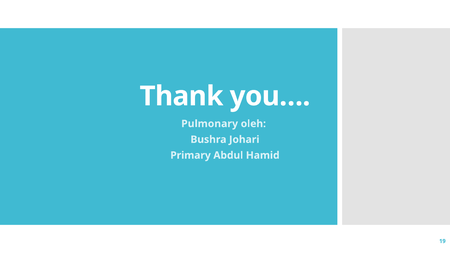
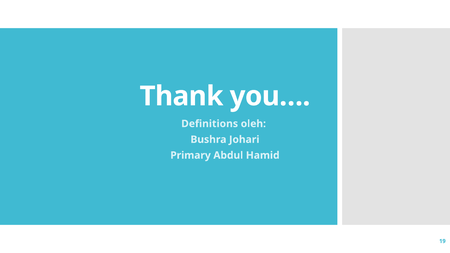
Pulmonary: Pulmonary -> Definitions (210, 124)
